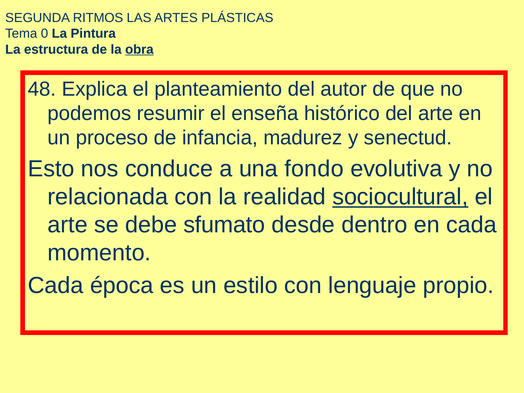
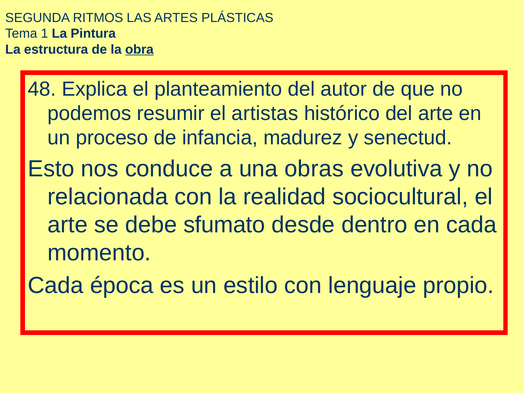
0: 0 -> 1 (45, 34)
enseña: enseña -> artistas (265, 113)
fondo: fondo -> obras (314, 169)
sociocultural underline: present -> none (400, 197)
